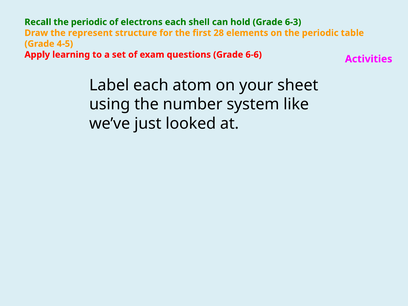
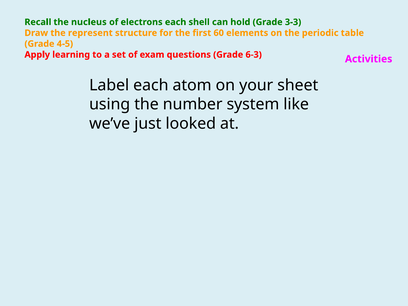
Recall the periodic: periodic -> nucleus (89, 22)
6-3: 6-3 -> 3-3 (293, 22)
28: 28 -> 60 (219, 33)
6-6: 6-6 -> 6-3 (254, 55)
